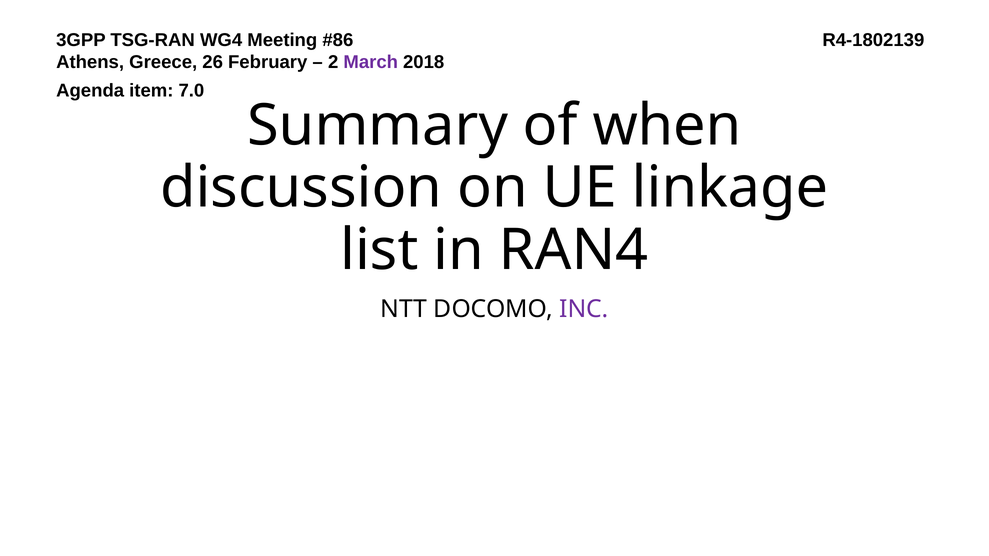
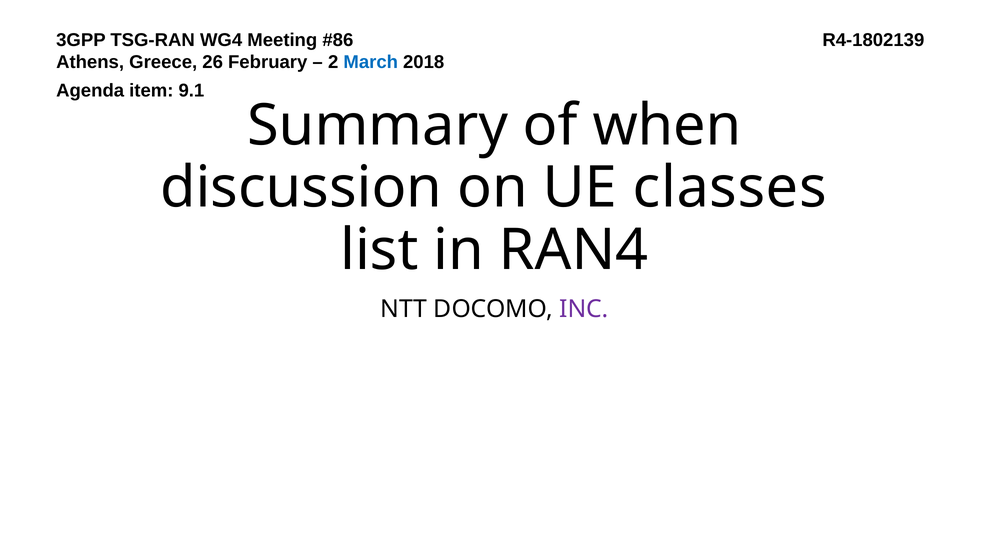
March colour: purple -> blue (371, 62)
7.0: 7.0 -> 9.1 (191, 91)
linkage: linkage -> classes (730, 188)
